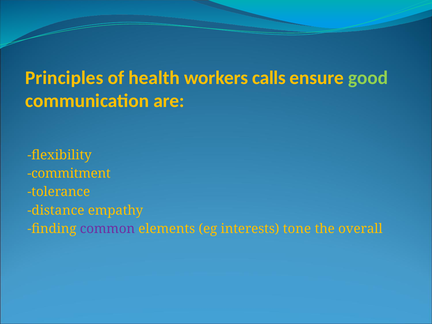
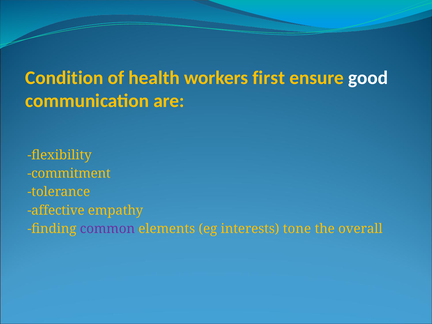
Principles: Principles -> Condition (64, 78)
calls: calls -> first (269, 78)
good colour: light green -> white (368, 78)
distance: distance -> affective (56, 210)
